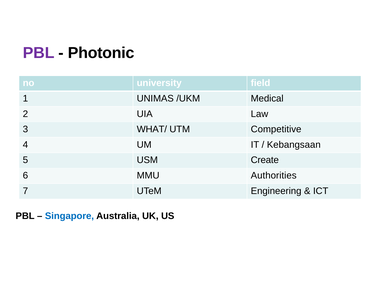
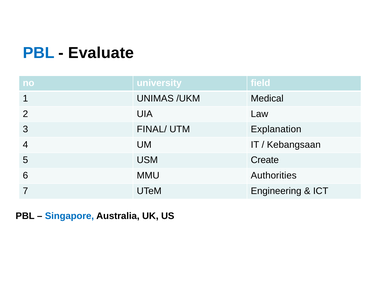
PBL colour: purple -> blue (39, 53)
Photonic: Photonic -> Evaluate (101, 53)
WHAT/: WHAT/ -> FINAL/ (152, 129)
Competitive: Competitive -> Explanation (276, 129)
